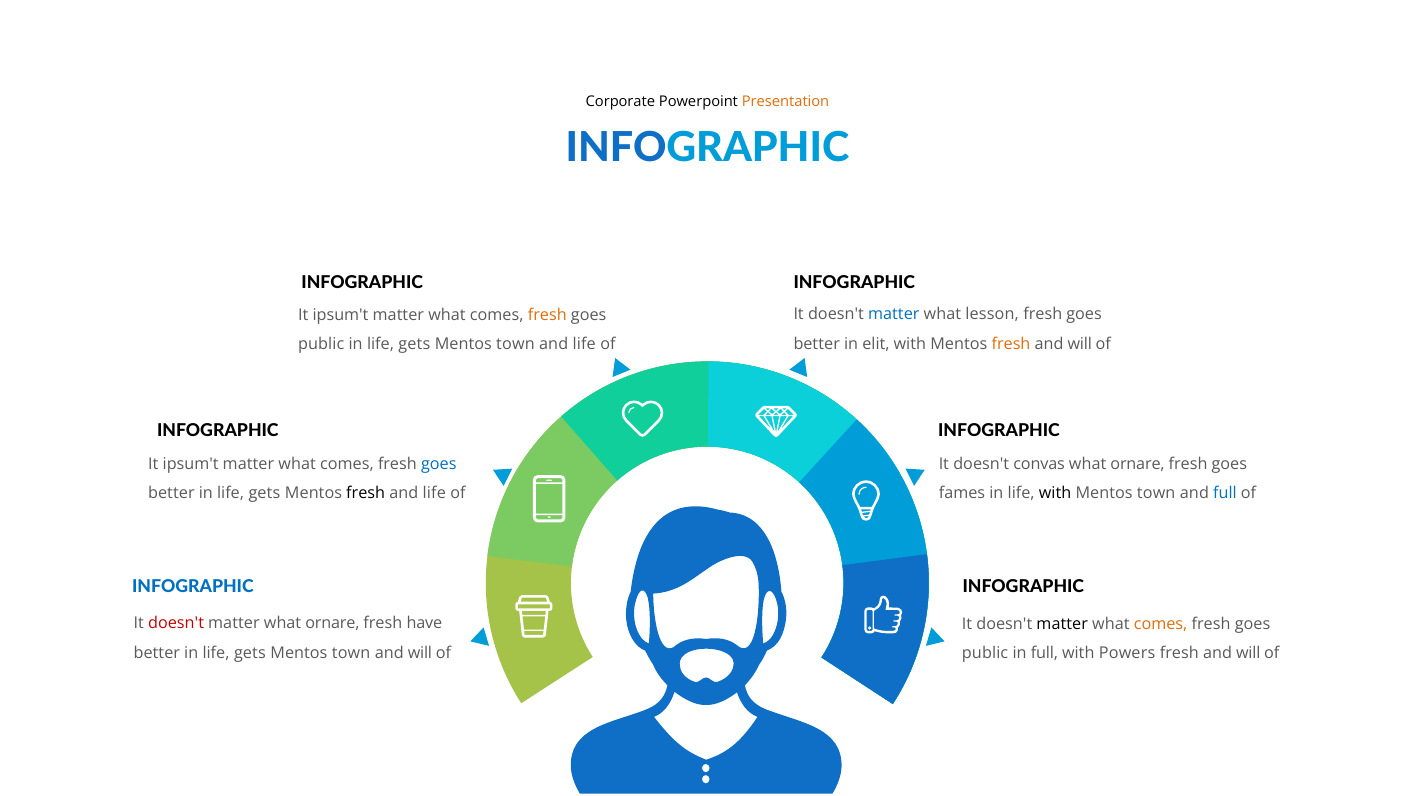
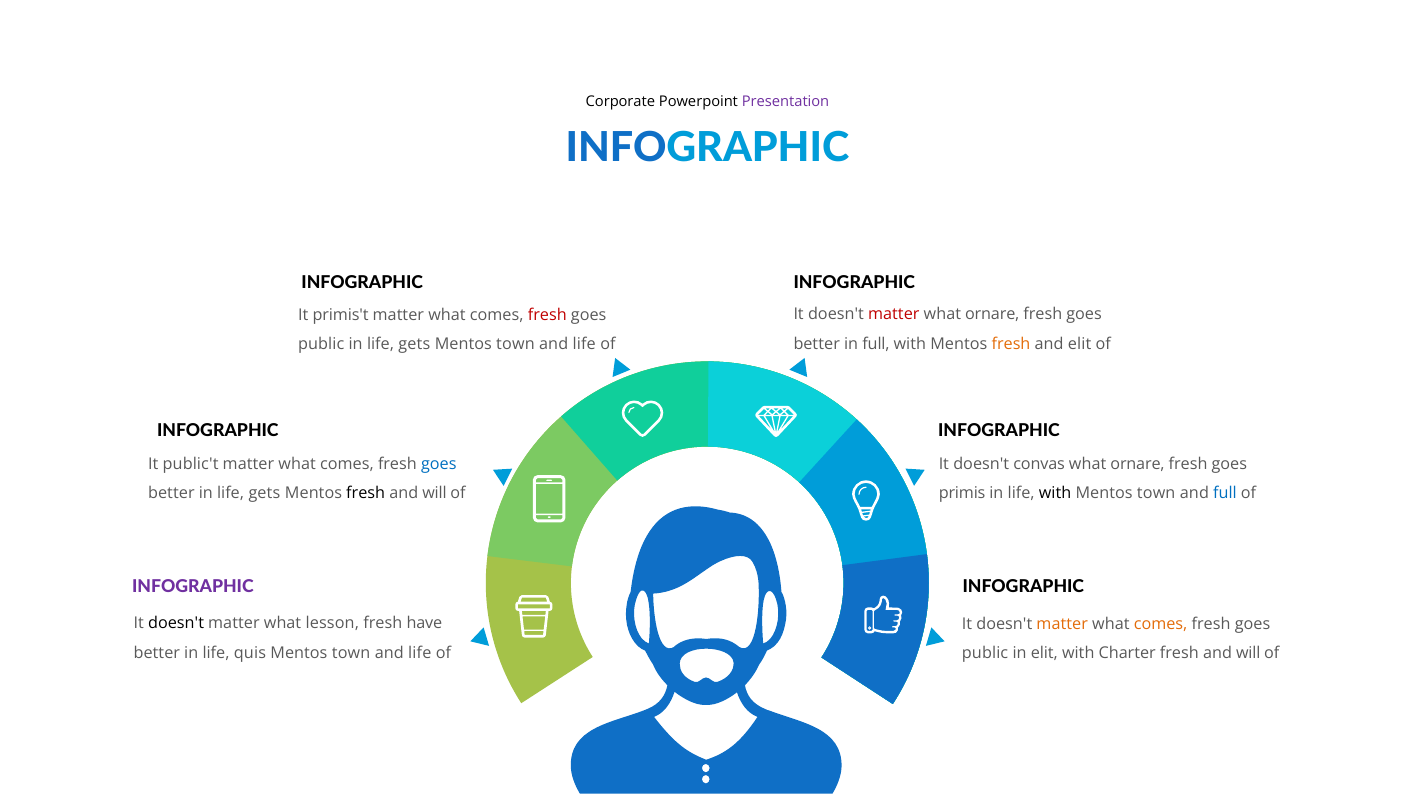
Presentation colour: orange -> purple (786, 101)
ipsum't: ipsum't -> primis't (341, 315)
fresh colour: orange -> red (547, 315)
matter colour: blue -> red (894, 315)
lesson: lesson -> ornare (992, 315)
in elit: elit -> full (876, 344)
will: will -> elit (1080, 344)
ipsum't: ipsum't -> public't (191, 464)
life: life -> will (434, 494)
fames: fames -> primis (962, 494)
INFOGRAPHIC colour: blue -> purple (193, 586)
doesn't colour: red -> black (176, 624)
matter what ornare: ornare -> lesson (332, 624)
matter colour: black -> orange (1062, 624)
gets: gets -> quis (250, 653)
will: will -> life (420, 653)
in full: full -> elit (1044, 653)
Powers: Powers -> Charter (1127, 653)
